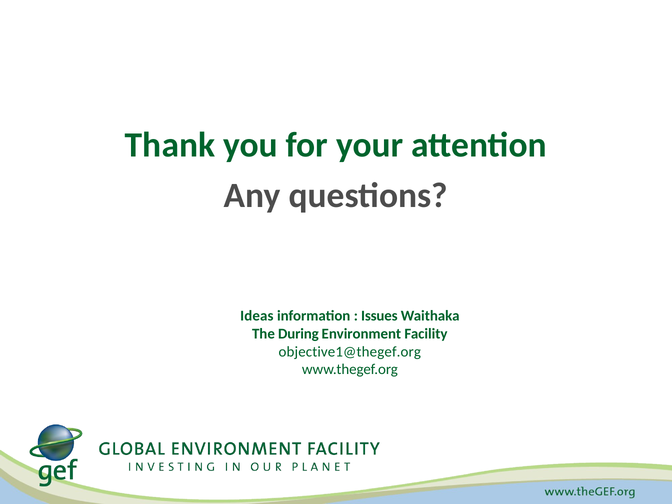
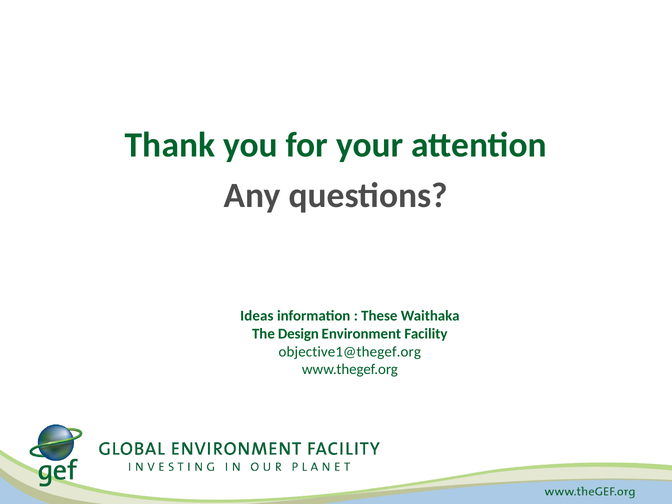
Issues: Issues -> These (379, 316)
During: During -> Design (298, 334)
